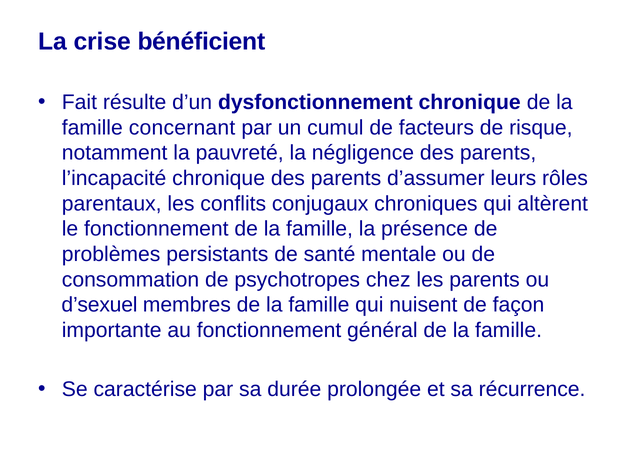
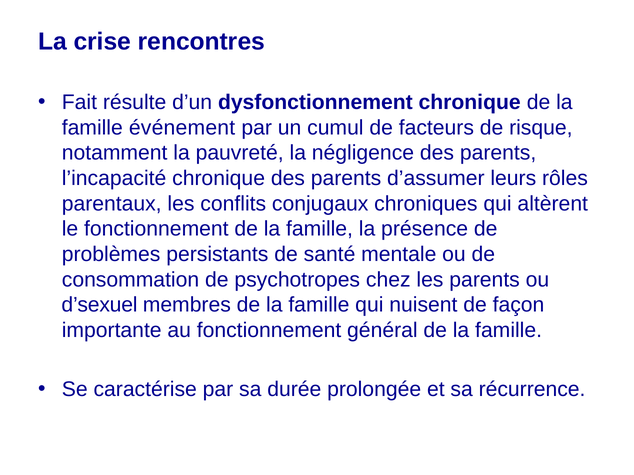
bénéficient: bénéficient -> rencontres (201, 41)
concernant: concernant -> événement (182, 128)
